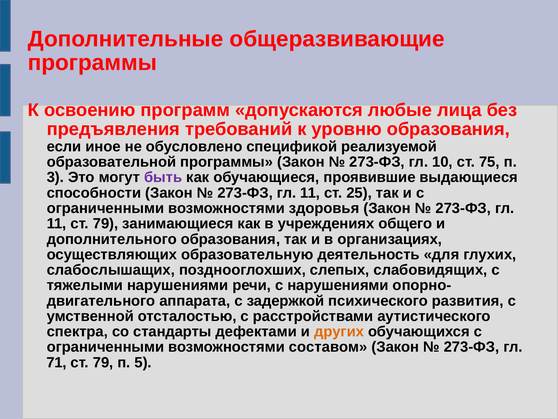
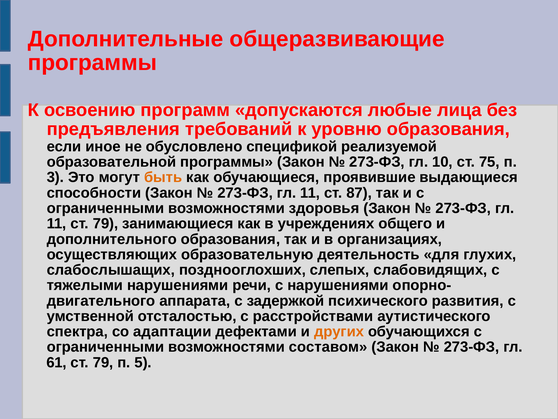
быть colour: purple -> orange (163, 177)
25: 25 -> 87 (359, 193)
стандарты: стандарты -> адаптации (172, 331)
71: 71 -> 61 (57, 362)
